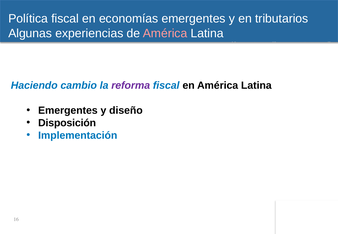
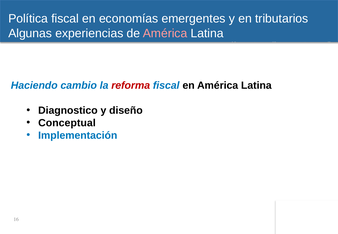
reforma colour: purple -> red (131, 85)
Emergentes: Emergentes -> Diagnostico (68, 110)
Disposición: Disposición -> Conceptual (67, 123)
